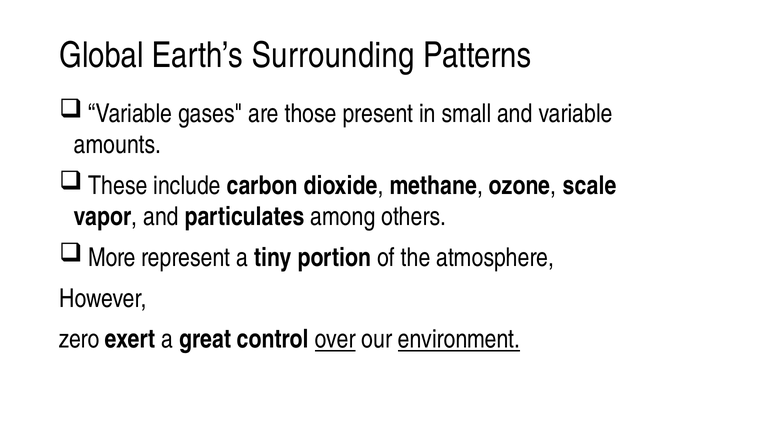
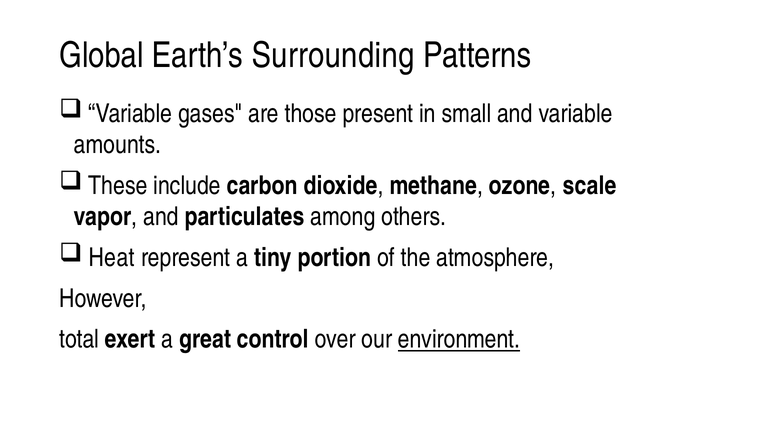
More: More -> Heat (112, 257)
zero: zero -> total (79, 339)
over underline: present -> none (335, 339)
